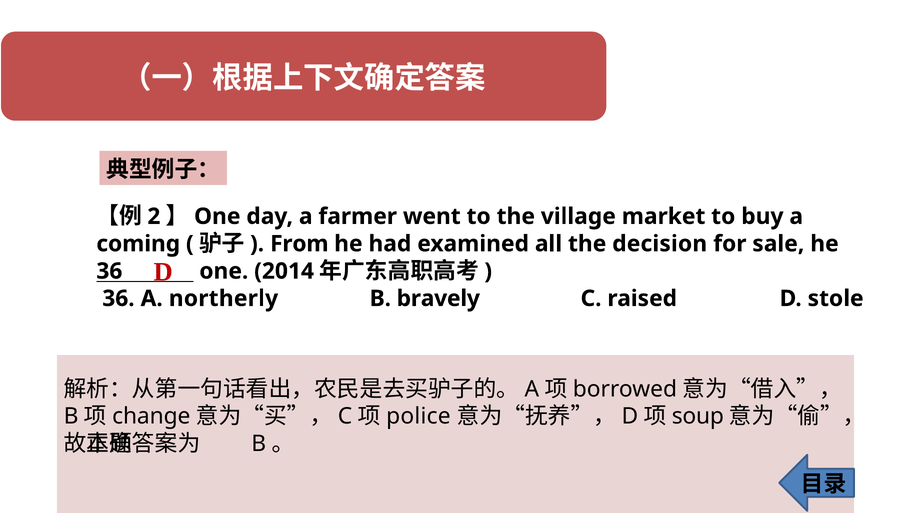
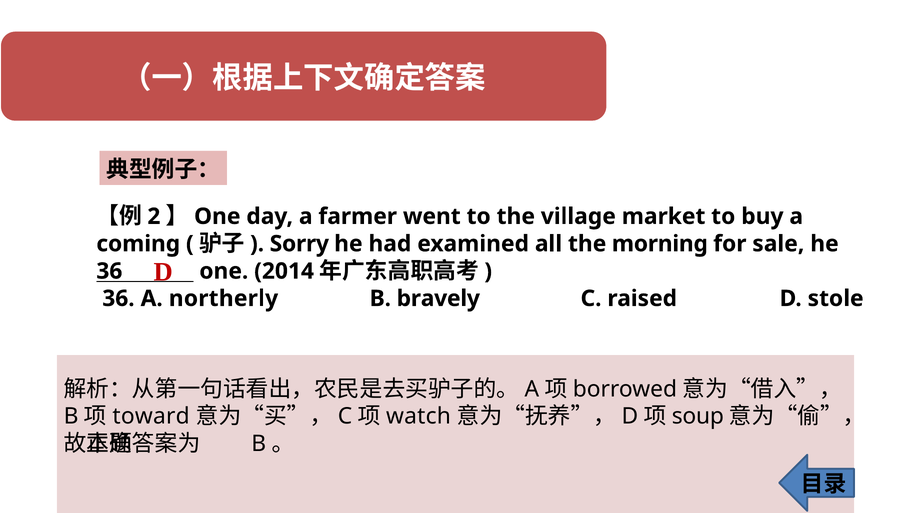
From: From -> Sorry (299, 244)
decision: decision -> morning (660, 244)
change: change -> toward (151, 416)
police: police -> watch (418, 416)
